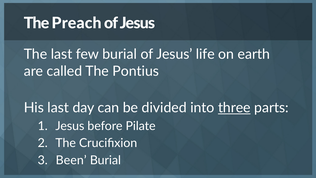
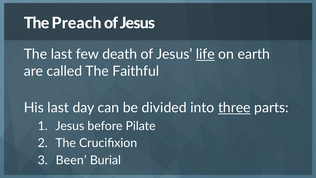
few burial: burial -> death (120, 54)
life underline: none -> present (205, 54)
Pontius: Pontius -> Faithful (136, 71)
